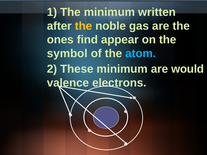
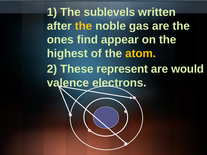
The minimum: minimum -> sublevels (109, 12)
symbol: symbol -> highest (67, 54)
atom colour: light blue -> yellow (141, 54)
These minimum: minimum -> represent (122, 69)
